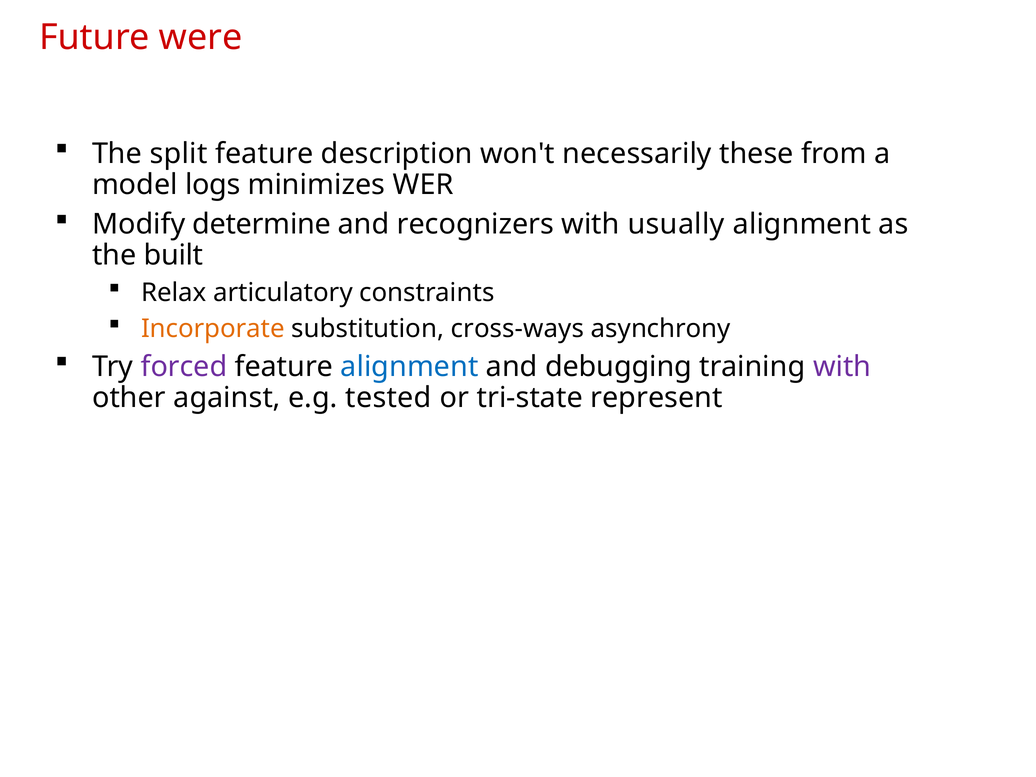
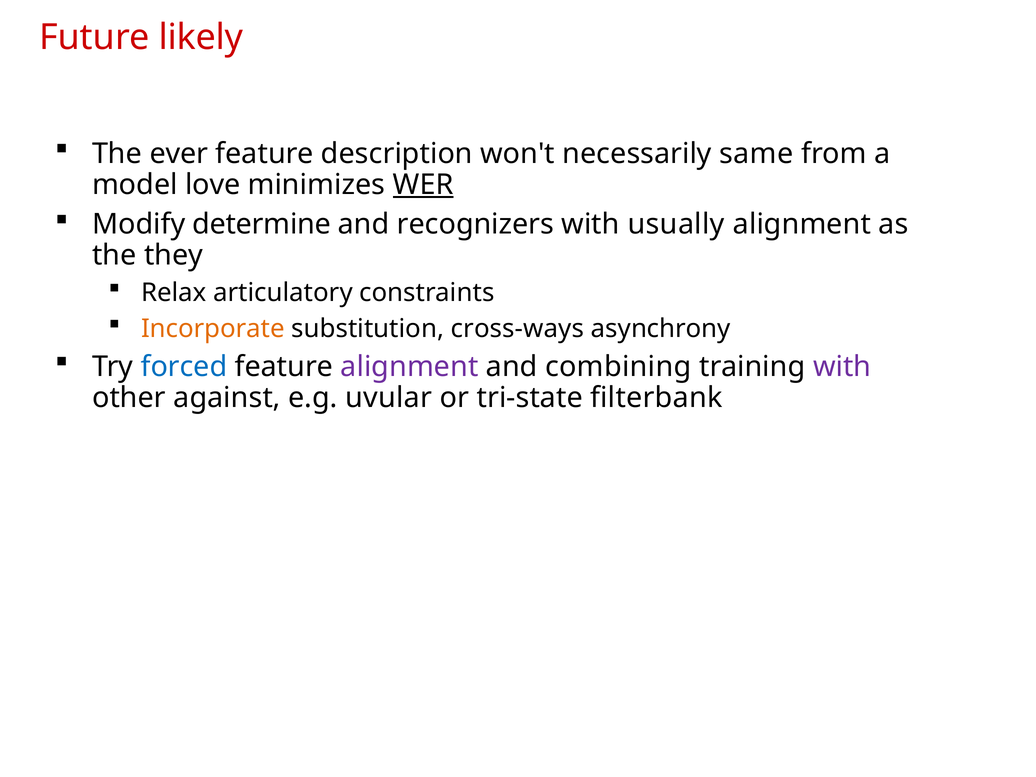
were: were -> likely (201, 37)
split: split -> ever (179, 154)
these: these -> same (756, 154)
logs: logs -> love (213, 185)
WER underline: none -> present (423, 185)
built: built -> they (173, 255)
forced colour: purple -> blue (184, 367)
alignment colour: blue -> purple (409, 367)
debugging: debugging -> combining (618, 367)
tested: tested -> uvular (389, 398)
represent: represent -> filterbank (656, 398)
